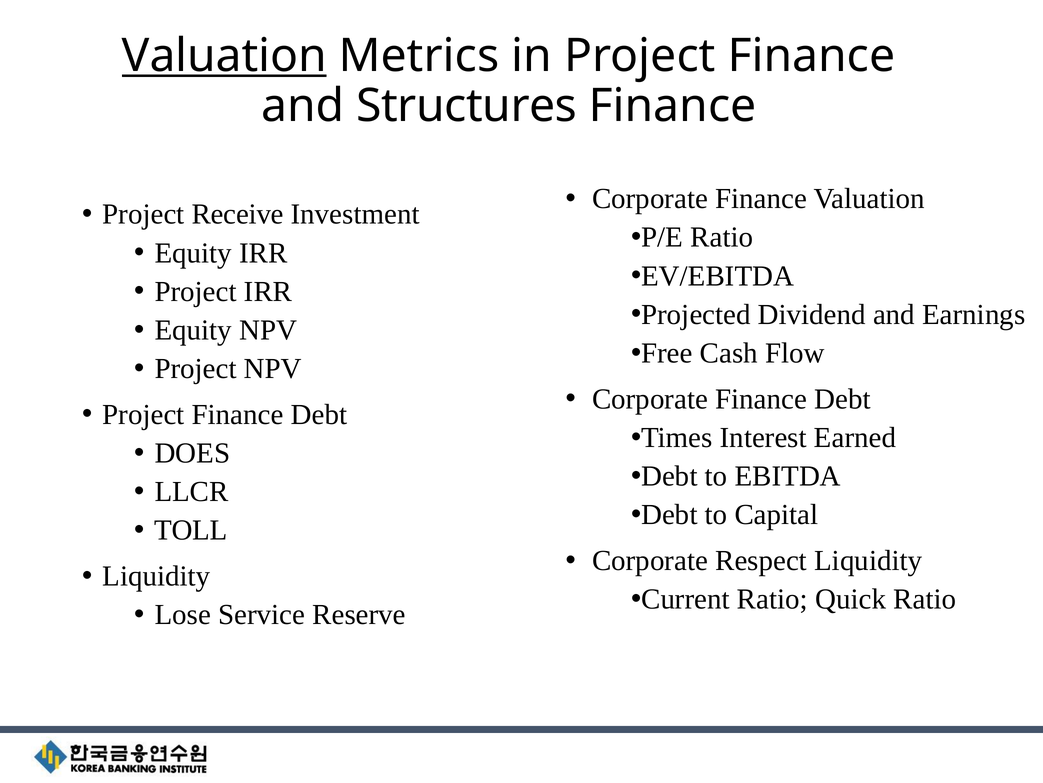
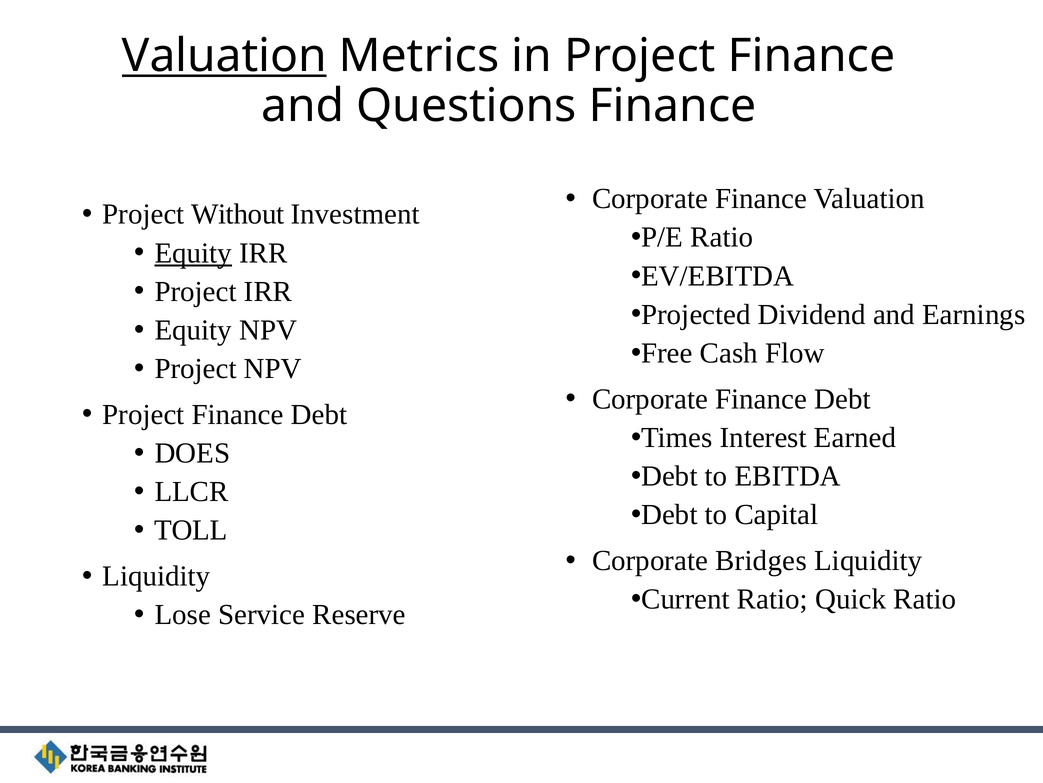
Structures: Structures -> Questions (466, 106)
Receive: Receive -> Without (238, 214)
Equity underline: none -> present (193, 253)
Respect: Respect -> Bridges (761, 560)
